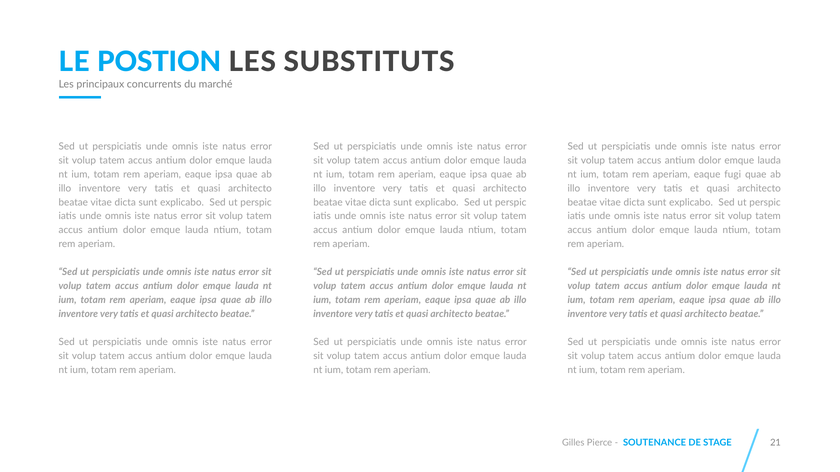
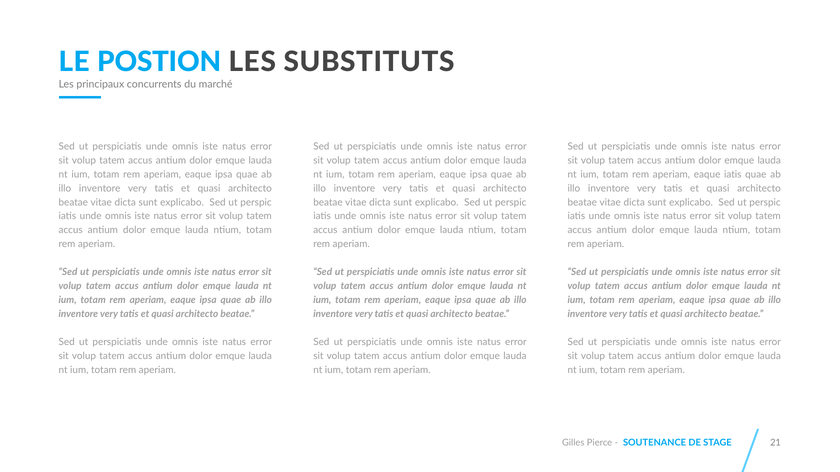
eaque fugi: fugi -> iatis (733, 174)
